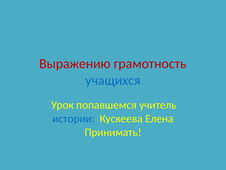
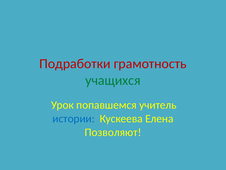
Выражению: Выражению -> Подработки (75, 64)
учащихся colour: blue -> green (113, 80)
Принимать: Принимать -> Позволяют (113, 132)
